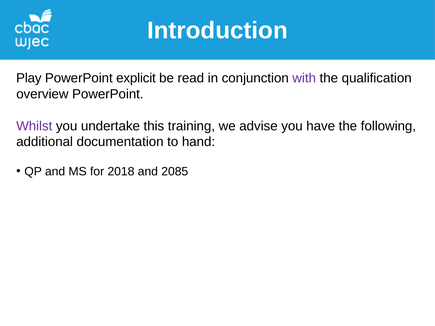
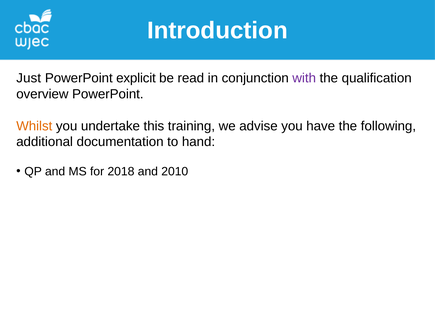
Play: Play -> Just (29, 78)
Whilst colour: purple -> orange (34, 126)
2085: 2085 -> 2010 (175, 172)
